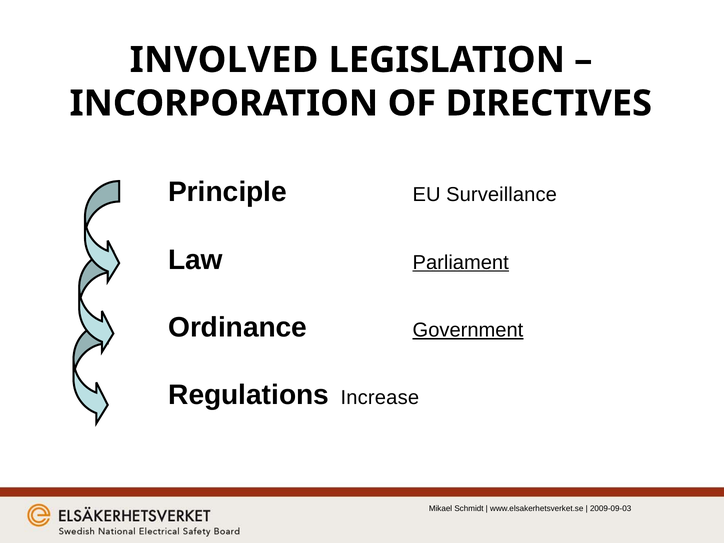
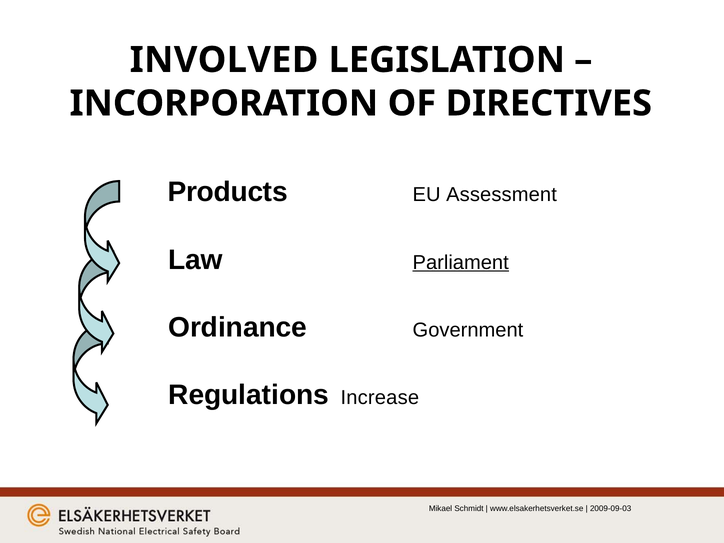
Principle: Principle -> Products (228, 192)
Surveillance: Surveillance -> Assessment (502, 195)
Government underline: present -> none (468, 330)
